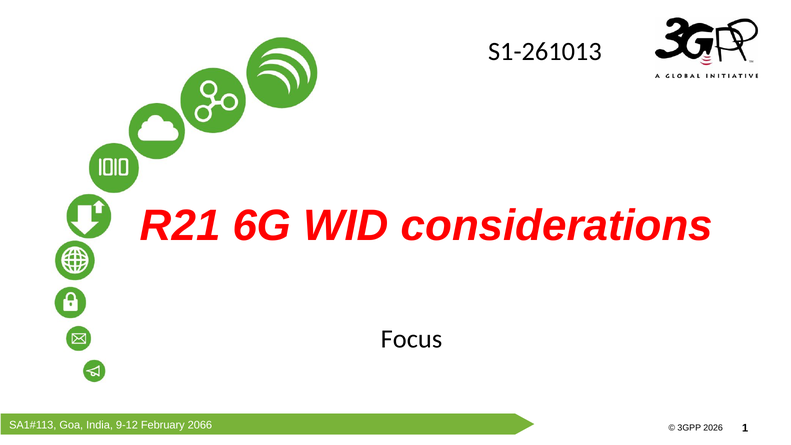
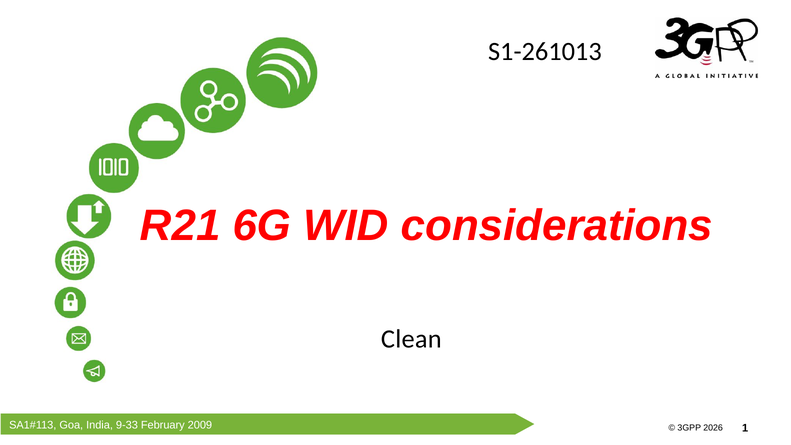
Focus: Focus -> Clean (411, 339)
9-12: 9-12 -> 9-33 (127, 425)
2066: 2066 -> 2009 (200, 425)
